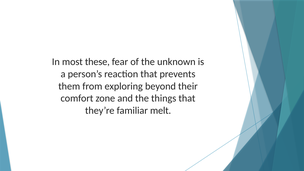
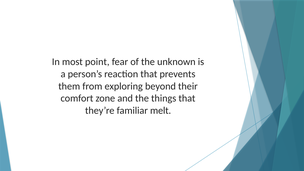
these: these -> point (97, 62)
